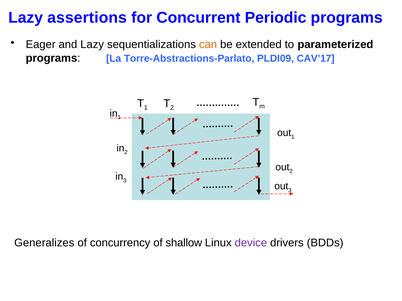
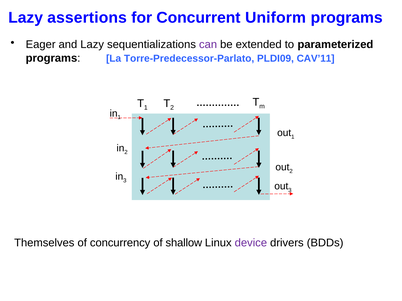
Periodic: Periodic -> Uniform (276, 18)
can colour: orange -> purple (208, 45)
Torre-Abstractions-Parlato: Torre-Abstractions-Parlato -> Torre-Predecessor-Parlato (189, 59)
CAV’17: CAV’17 -> CAV’11 (316, 59)
Generalizes: Generalizes -> Themselves (44, 243)
